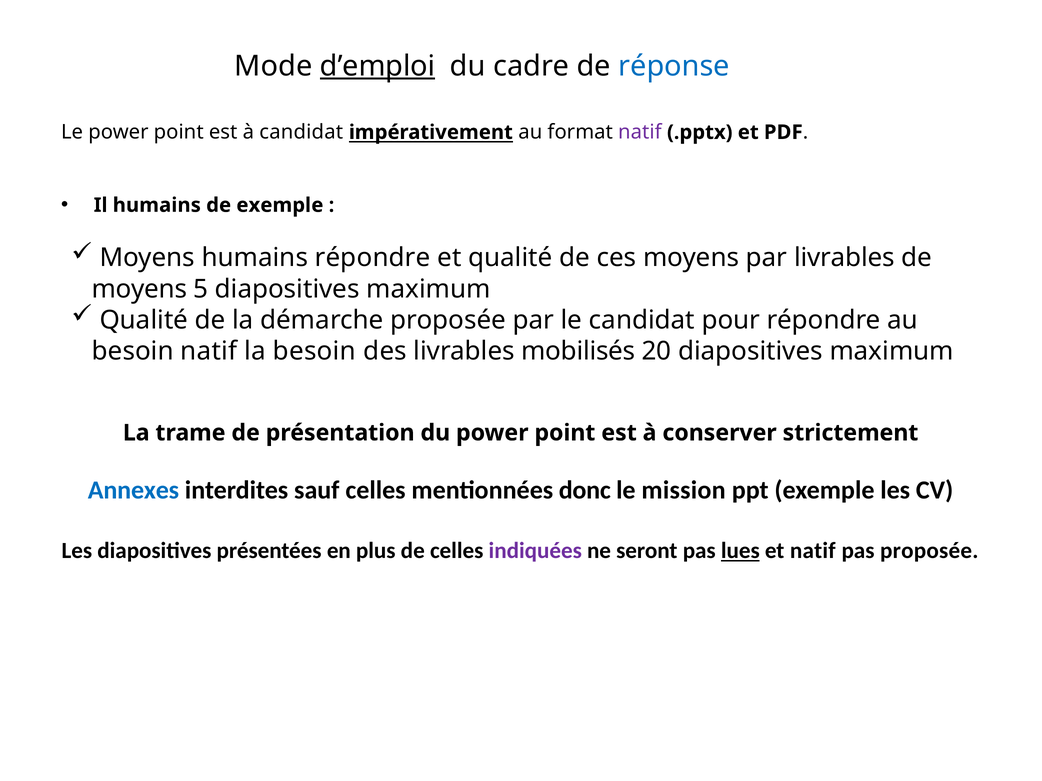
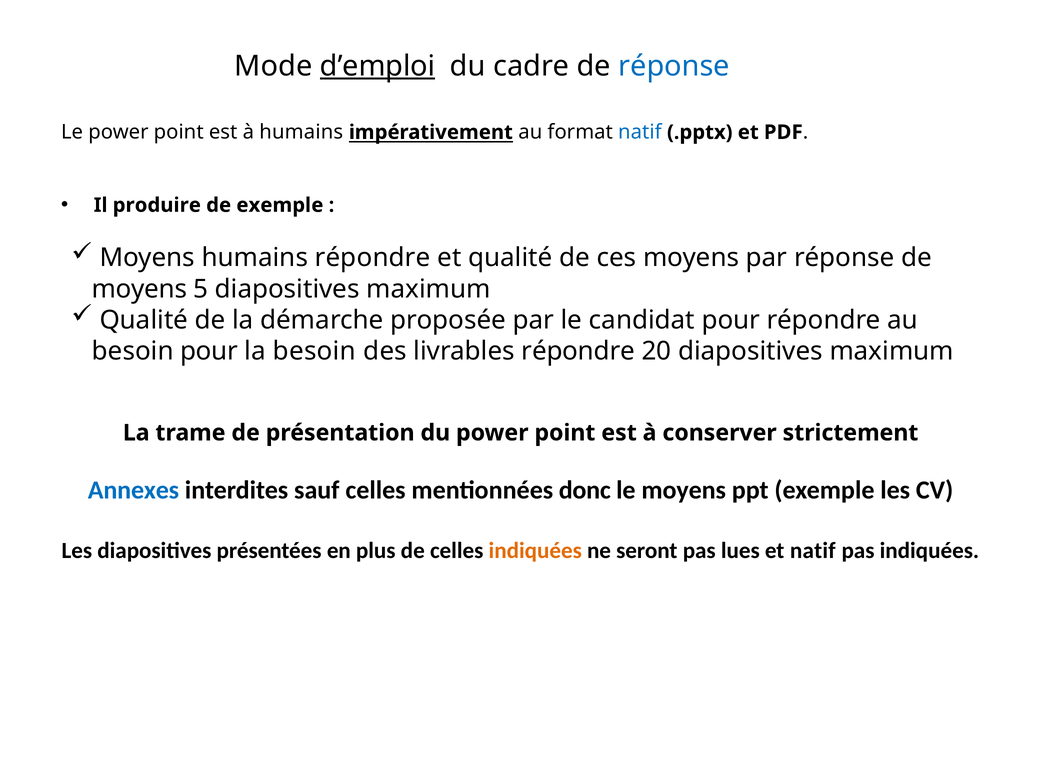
à candidat: candidat -> humains (301, 132)
natif colour: purple -> blue (640, 132)
Il humains: humains -> produire (157, 205)
par livrables: livrables -> réponse (844, 258)
besoin natif: natif -> pour (209, 352)
livrables mobilisés: mobilisés -> répondre (578, 352)
le mission: mission -> moyens (684, 491)
indiquées colour: purple -> orange (535, 551)
lues underline: present -> none (740, 551)
pas proposée: proposée -> indiquées (929, 551)
